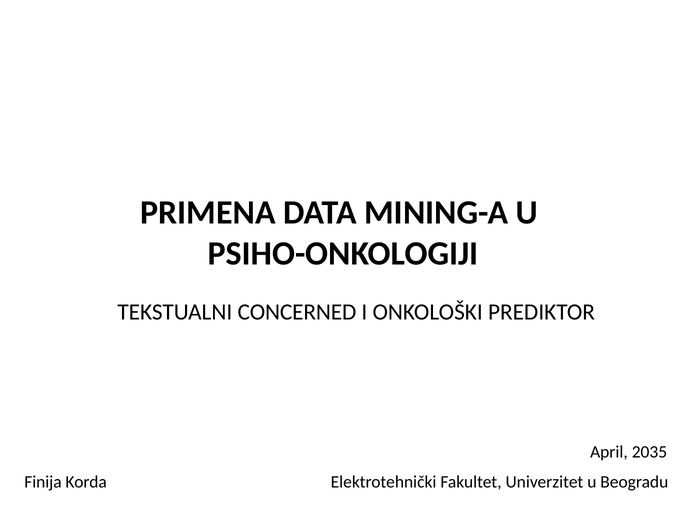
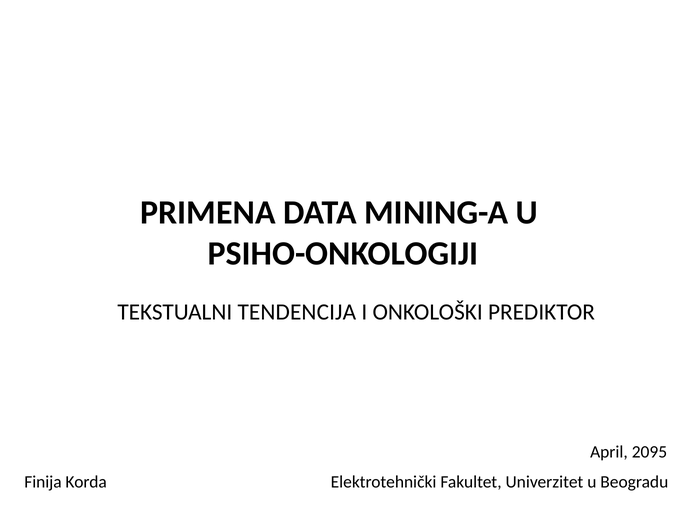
CONCERNED: CONCERNED -> TENDENCIJA (297, 312)
2035: 2035 -> 2095 (649, 451)
